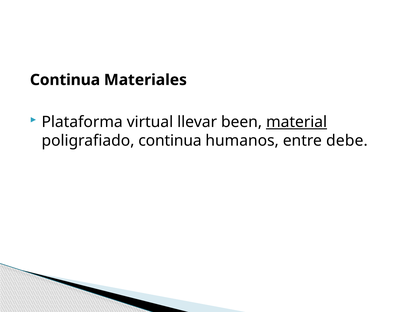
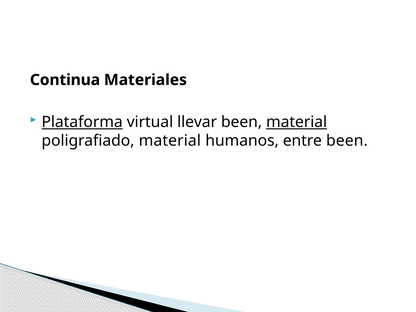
Plataforma underline: none -> present (82, 122)
poligrafiado continua: continua -> material (170, 141)
entre debe: debe -> been (347, 141)
